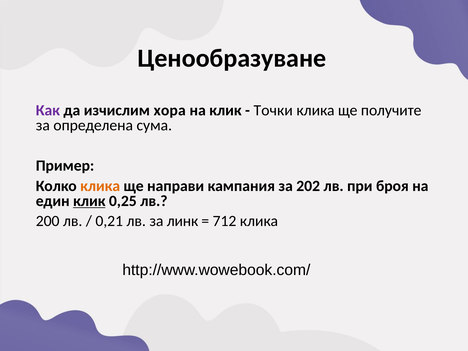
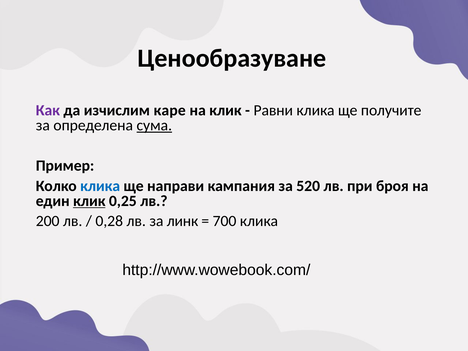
хора: хора -> каре (170, 111)
Точки: Точки -> Равни (273, 111)
сума underline: none -> present (154, 125)
клика colour: orange -> blue (100, 186)
202: 202 -> 520 (308, 186)
0,21: 0,21 -> 0,28 (109, 221)
712: 712 -> 700 (225, 221)
